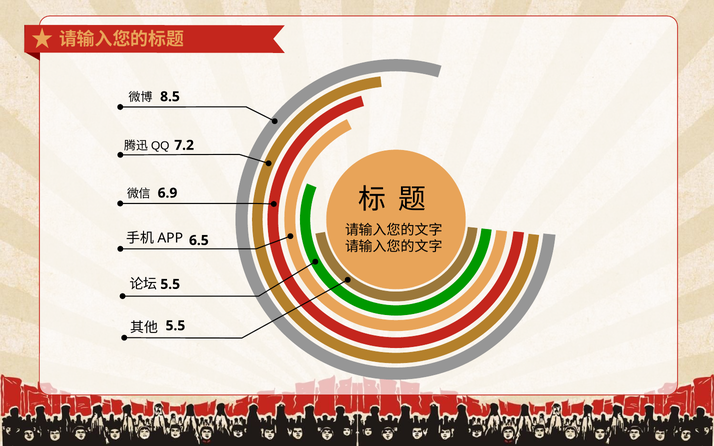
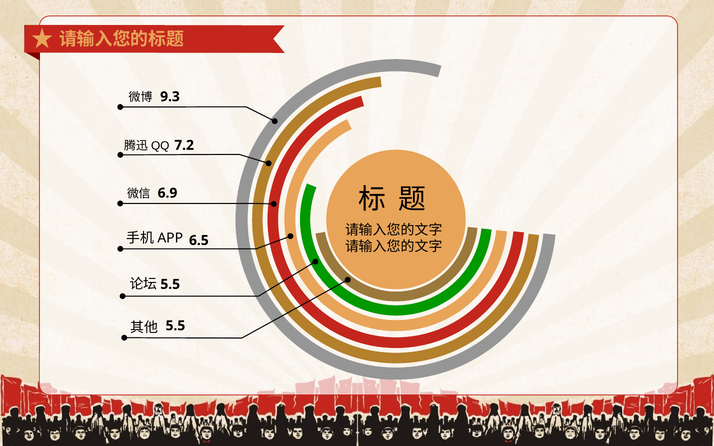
8.5: 8.5 -> 9.3 (170, 97)
